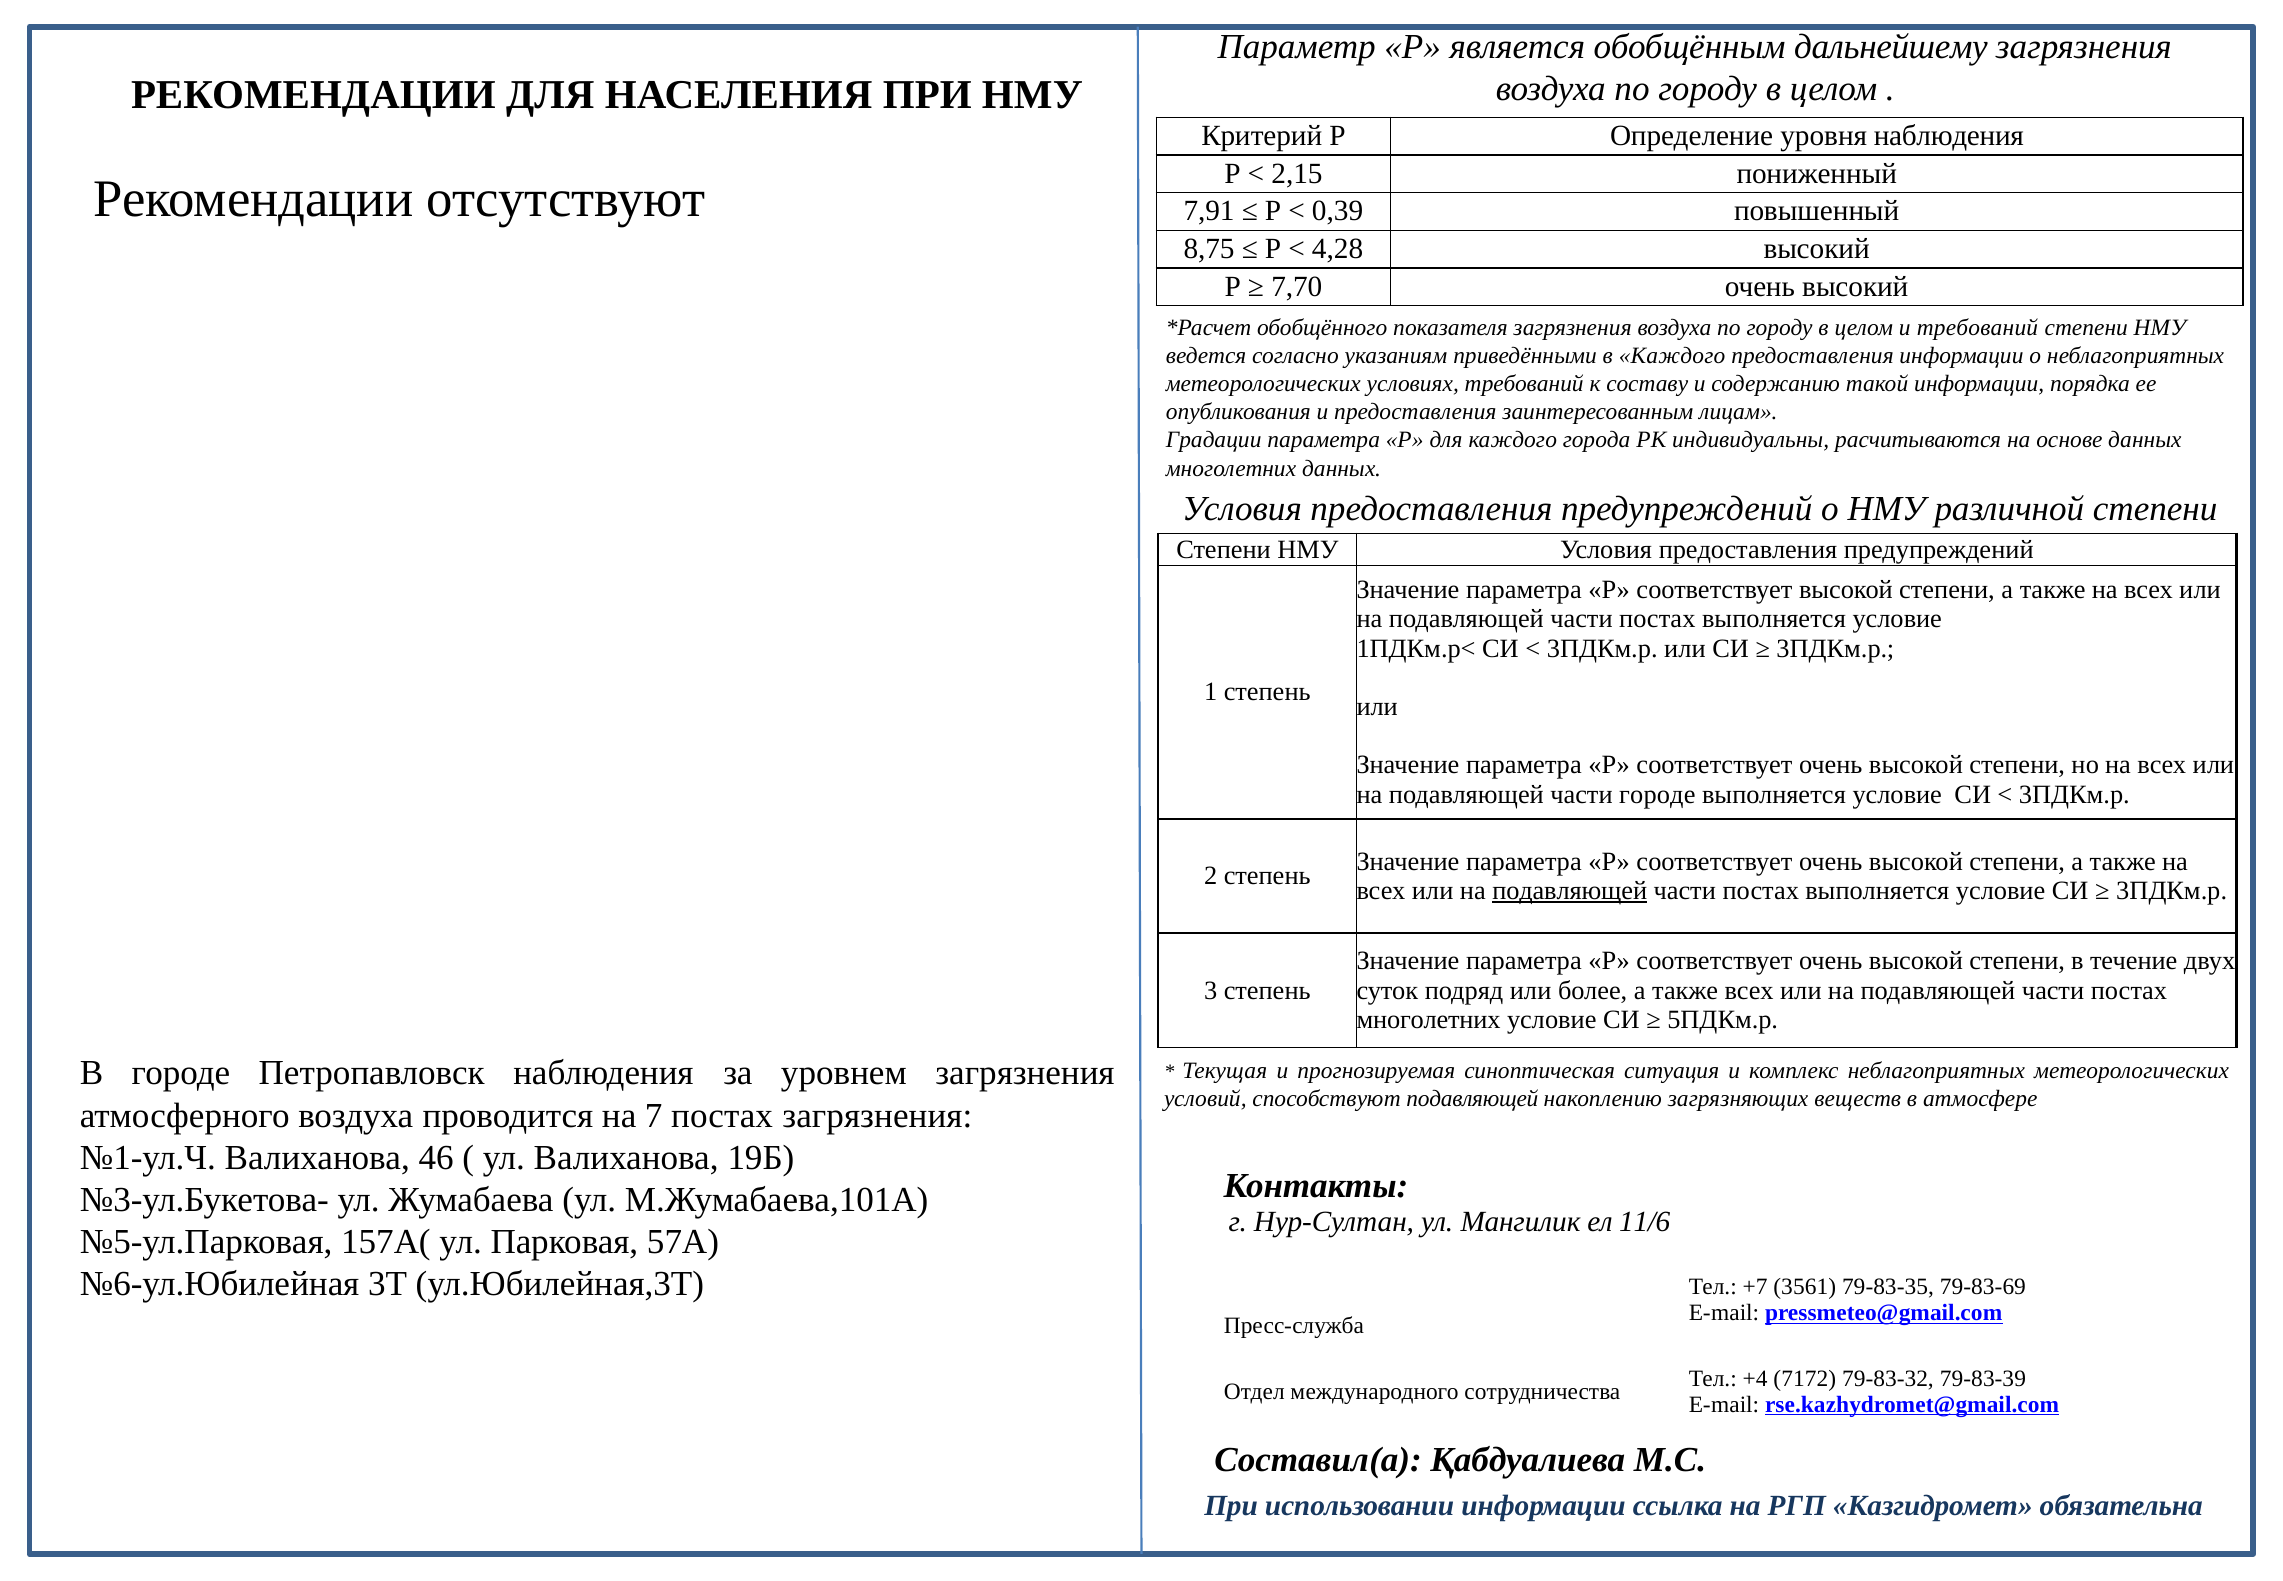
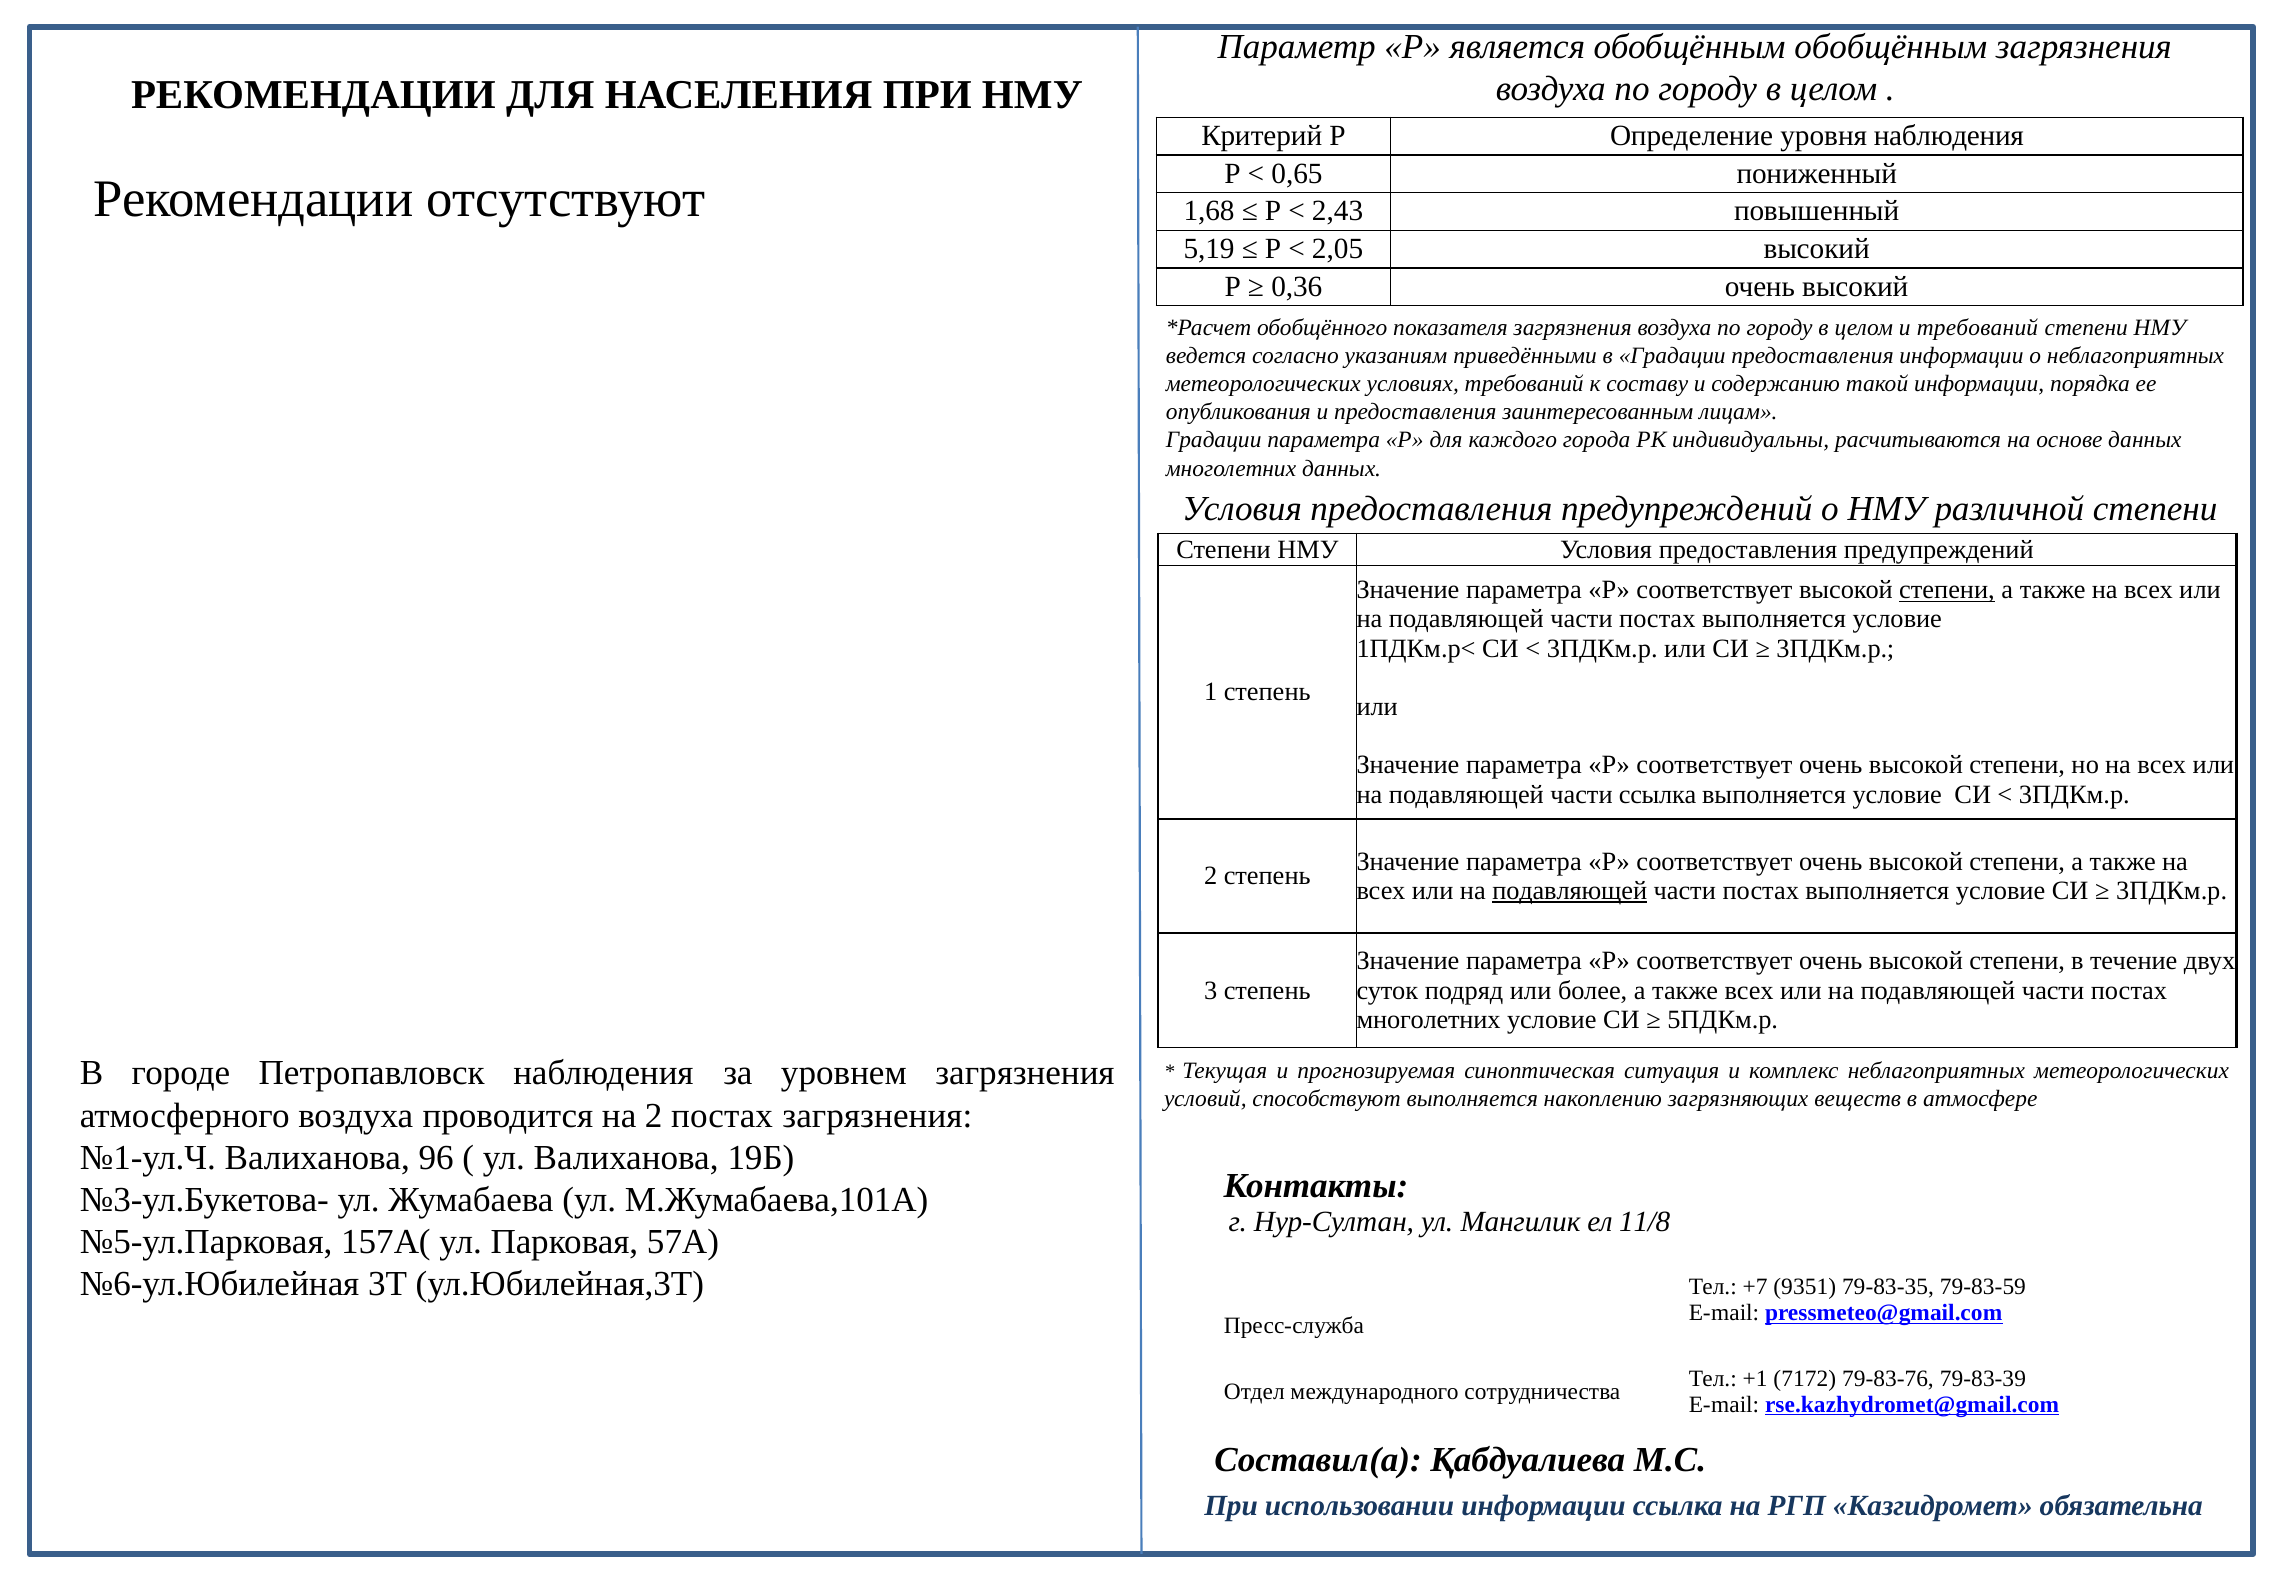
обобщённым дальнейшему: дальнейшему -> обобщённым (1891, 47)
2,15: 2,15 -> 0,65 (1297, 173)
7,91: 7,91 -> 1,68 (1209, 211)
0,39: 0,39 -> 2,43 (1338, 211)
8,75: 8,75 -> 5,19 (1209, 249)
4,28: 4,28 -> 2,05 (1338, 249)
7,70: 7,70 -> 0,36 (1297, 286)
в Каждого: Каждого -> Градации (1672, 356)
степени underline: none -> present (1947, 590)
части городе: городе -> ссылка (1658, 794)
способствуют подавляющей: подавляющей -> выполняется (1472, 1098)
на 7: 7 -> 2 (654, 1115)
46: 46 -> 96 (436, 1157)
11/6: 11/6 -> 11/8 (1645, 1222)
3561: 3561 -> 9351 (1805, 1287)
79-83-69: 79-83-69 -> 79-83-59 (1983, 1287)
+4: +4 -> +1 (1755, 1378)
79-83-32: 79-83-32 -> 79-83-76 (1888, 1378)
